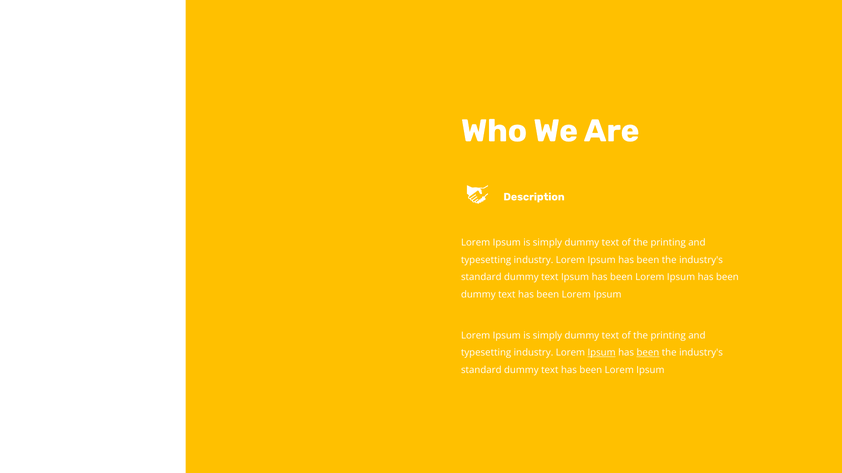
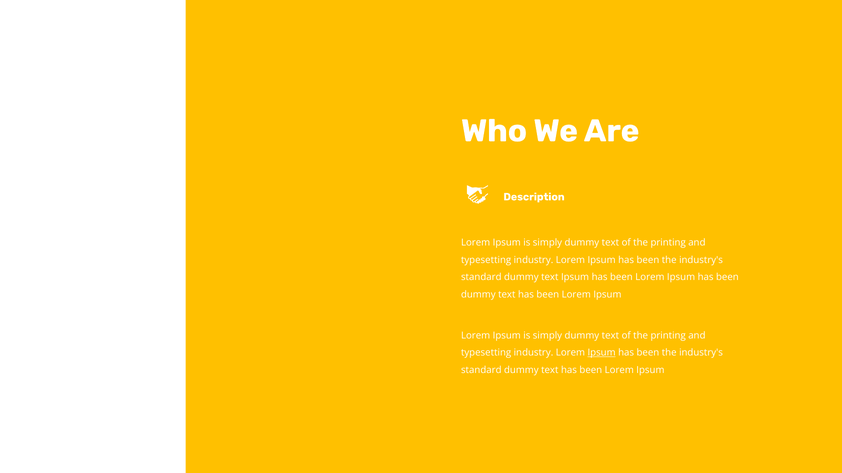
been underline: present -> none (648, 353)
